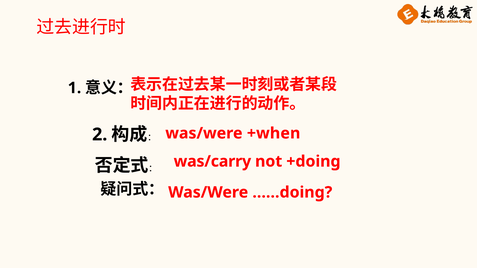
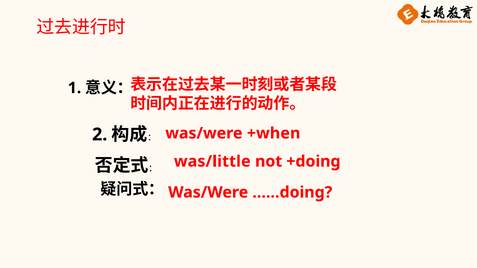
was/carry: was/carry -> was/little (212, 162)
